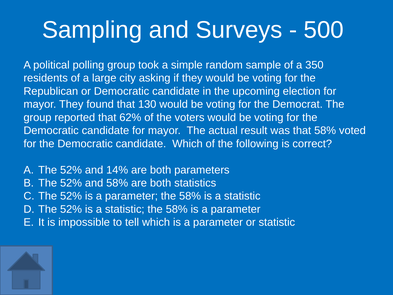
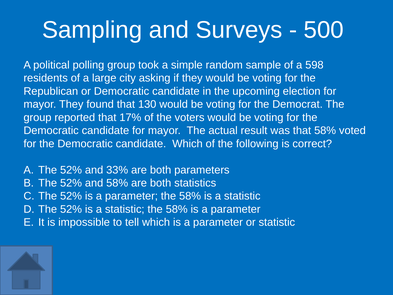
350: 350 -> 598 (314, 65)
62%: 62% -> 17% (130, 117)
14%: 14% -> 33% (117, 170)
